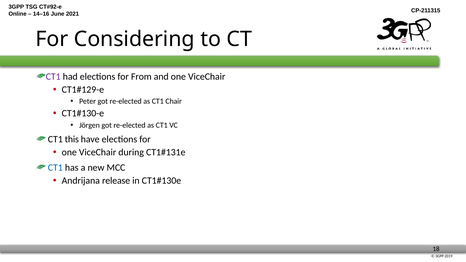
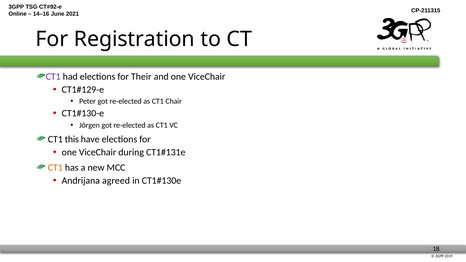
Considering: Considering -> Registration (134, 39)
From: From -> Their (141, 77)
CT1 colour: blue -> orange (55, 168)
release: release -> agreed (116, 181)
